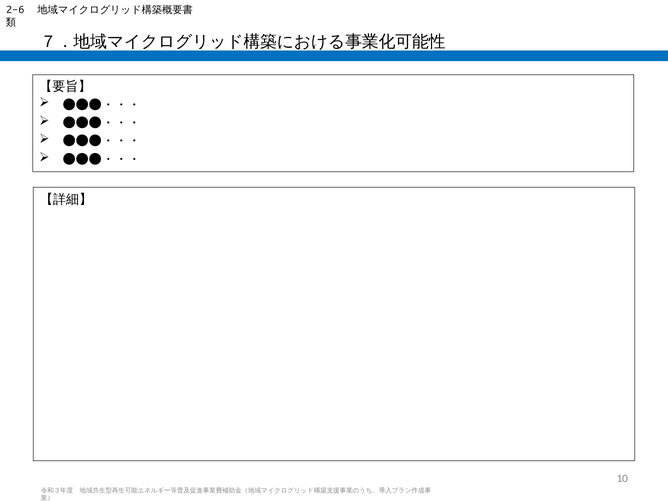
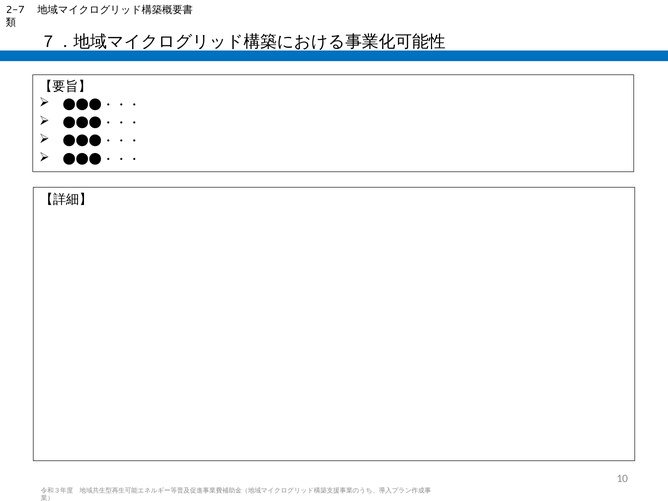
2-6: 2-6 -> 2-7 (15, 10)
